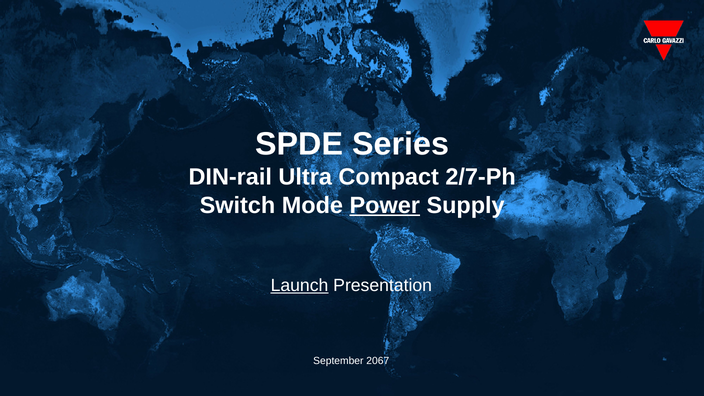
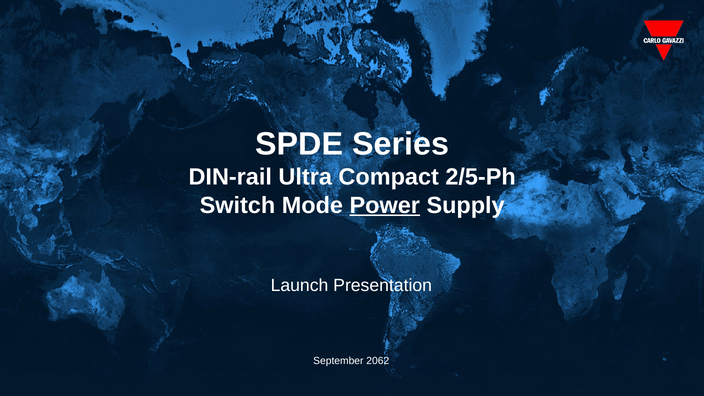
2/7-Ph: 2/7-Ph -> 2/5-Ph (481, 177)
Launch underline: present -> none (299, 285)
2067: 2067 -> 2062 (378, 361)
